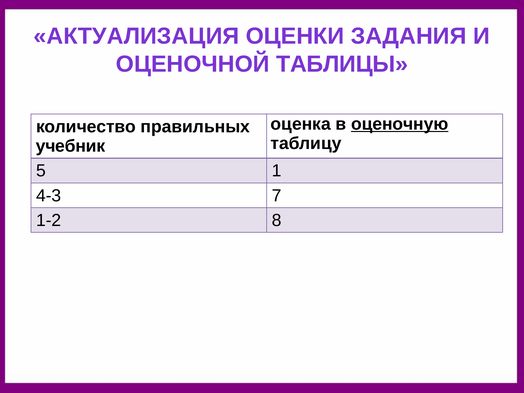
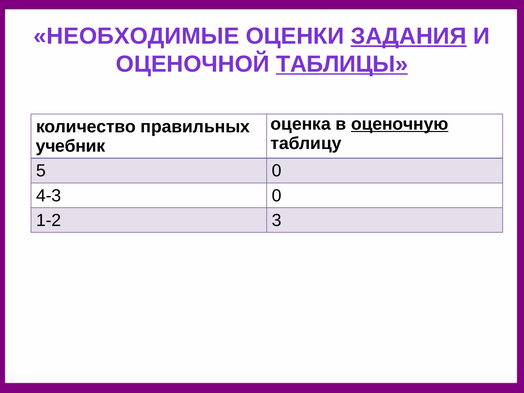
АКТУАЛИЗАЦИЯ: АКТУАЛИЗАЦИЯ -> НЕОБХОДИМЫЕ (136, 36)
ЗАДАНИЯ underline: none -> present (409, 36)
ТАБЛИЦЫ underline: none -> present (342, 64)
5 1: 1 -> 0 (277, 171)
4-3 7: 7 -> 0 (277, 196)
8: 8 -> 3 (277, 220)
